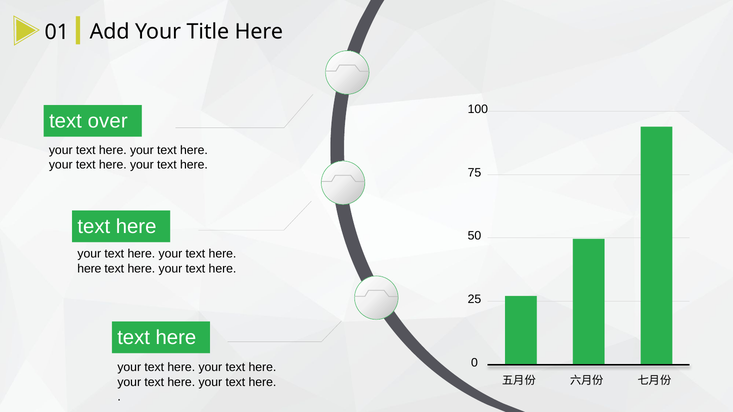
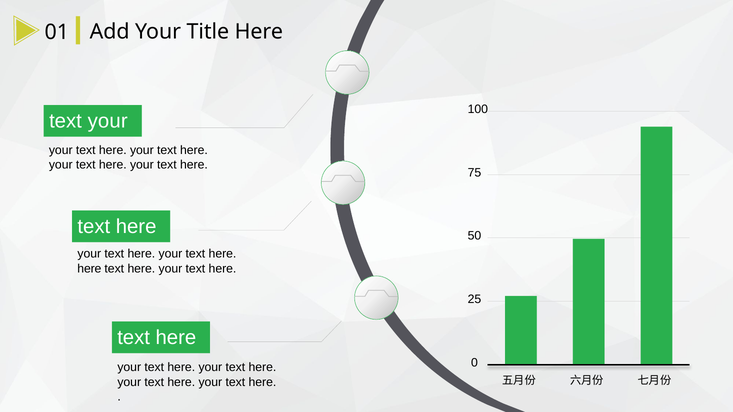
text over: over -> your (108, 121)
